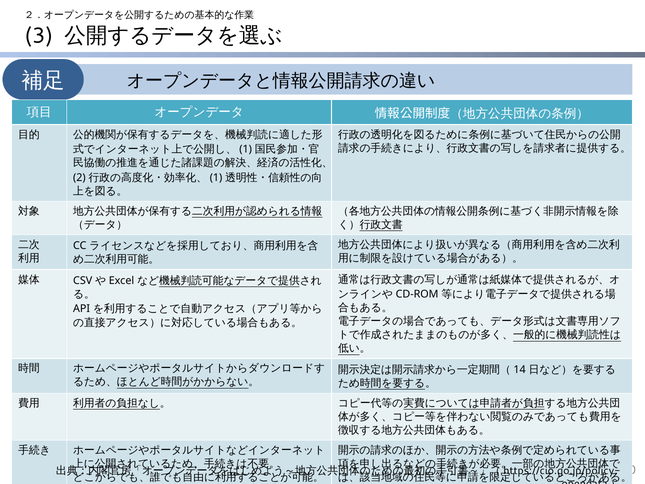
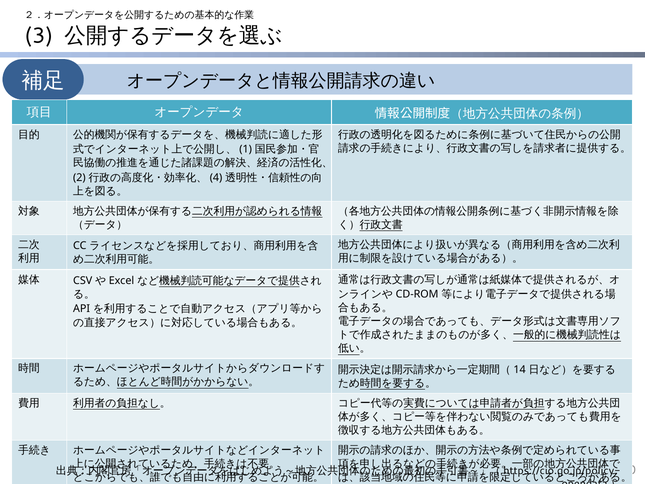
1: 1 -> 4 (216, 177)
